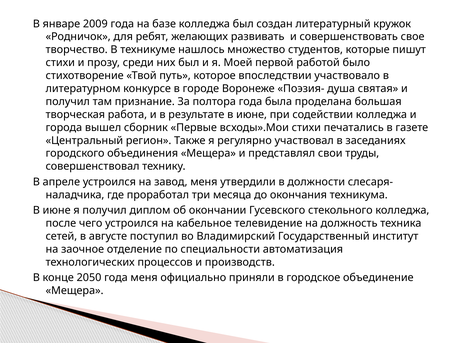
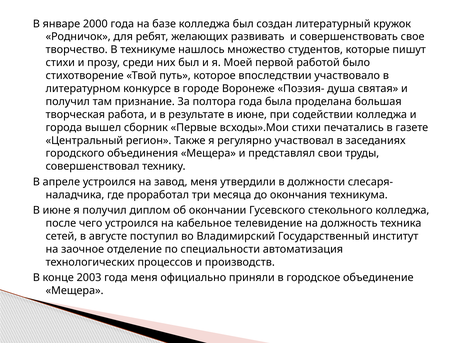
2009: 2009 -> 2000 (95, 24)
2050: 2050 -> 2003 (89, 278)
